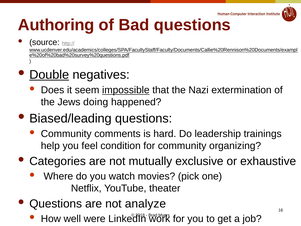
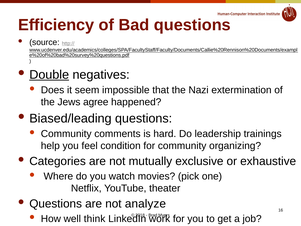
Authoring: Authoring -> Efficiency (56, 25)
impossible underline: present -> none (126, 90)
doing: doing -> agree (96, 102)
were: were -> think (95, 219)
